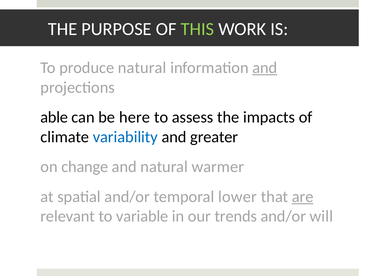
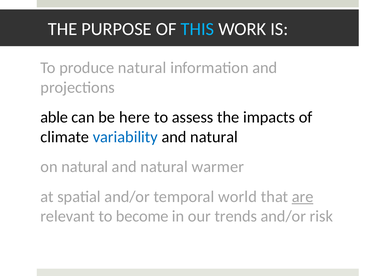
THIS colour: light green -> light blue (197, 29)
and underline: present -> none (265, 68)
greater: greater -> natural (214, 137)
on change: change -> natural (85, 167)
lower: lower -> world (237, 197)
variable: variable -> become (142, 216)
will: will -> risk (321, 216)
